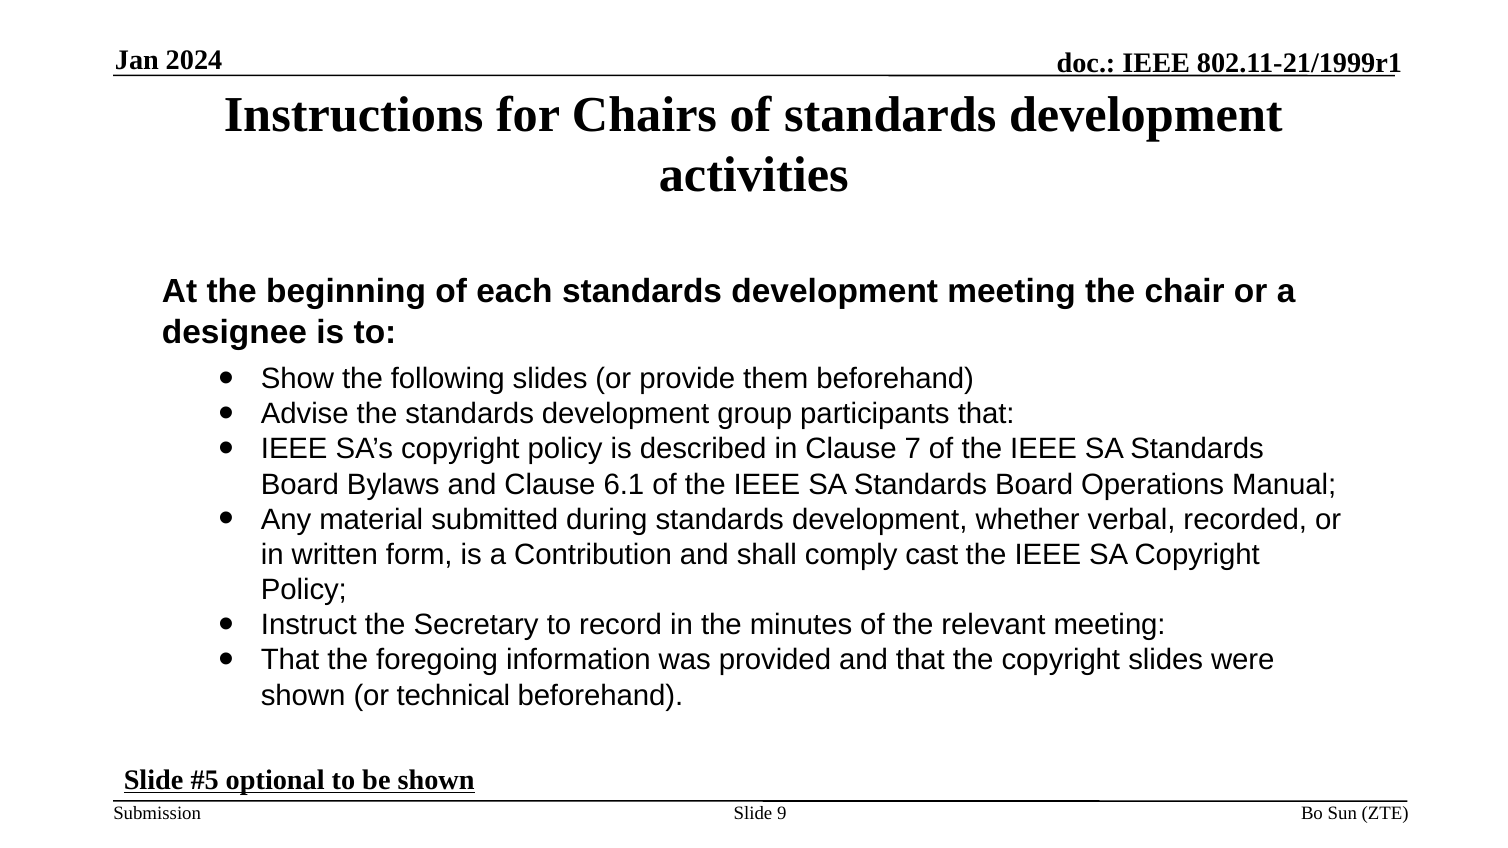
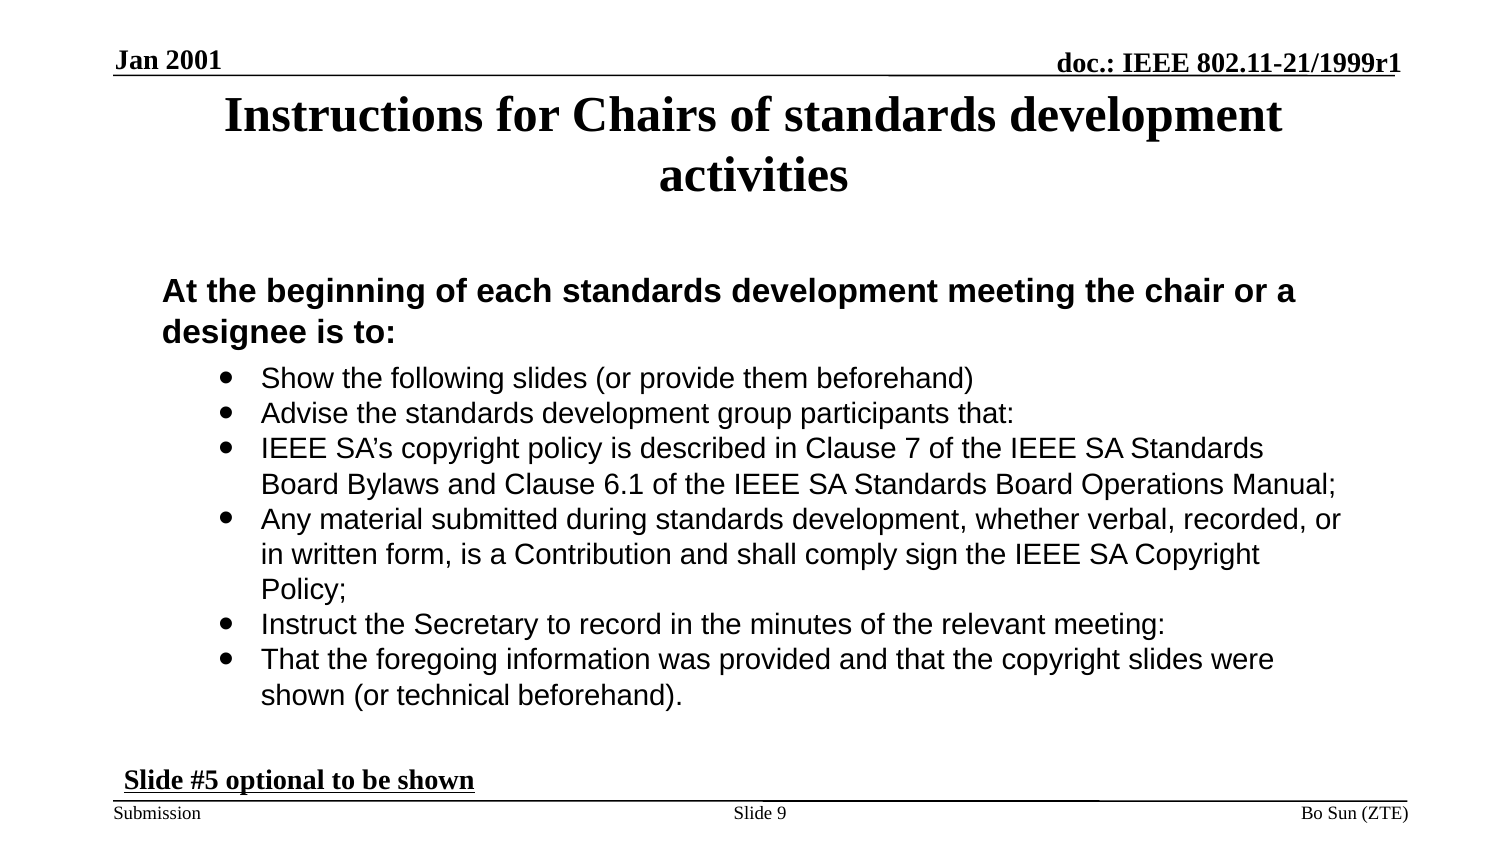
2024: 2024 -> 2001 (194, 60)
cast: cast -> sign (932, 555)
